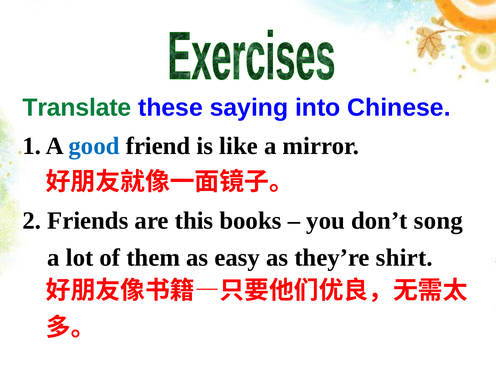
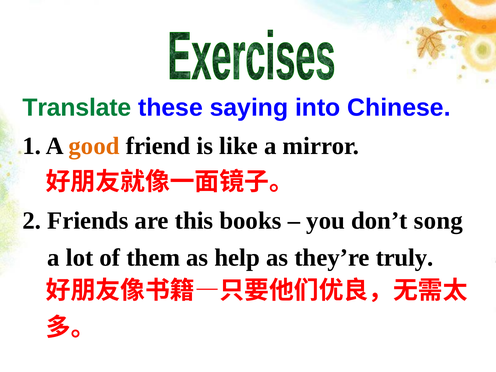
good colour: blue -> orange (94, 146)
easy: easy -> help (237, 258)
shirt: shirt -> truly (405, 258)
